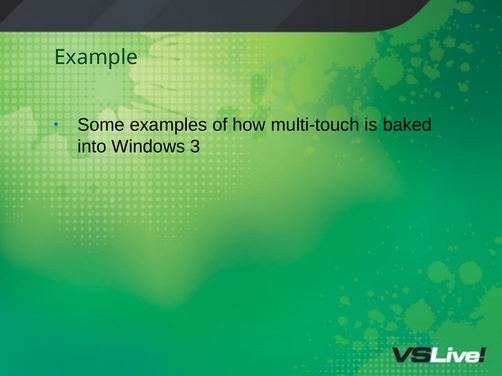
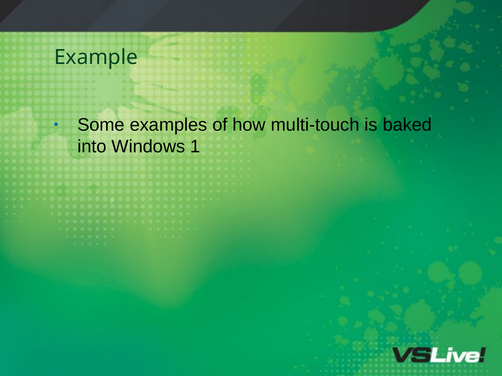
3: 3 -> 1 (195, 147)
